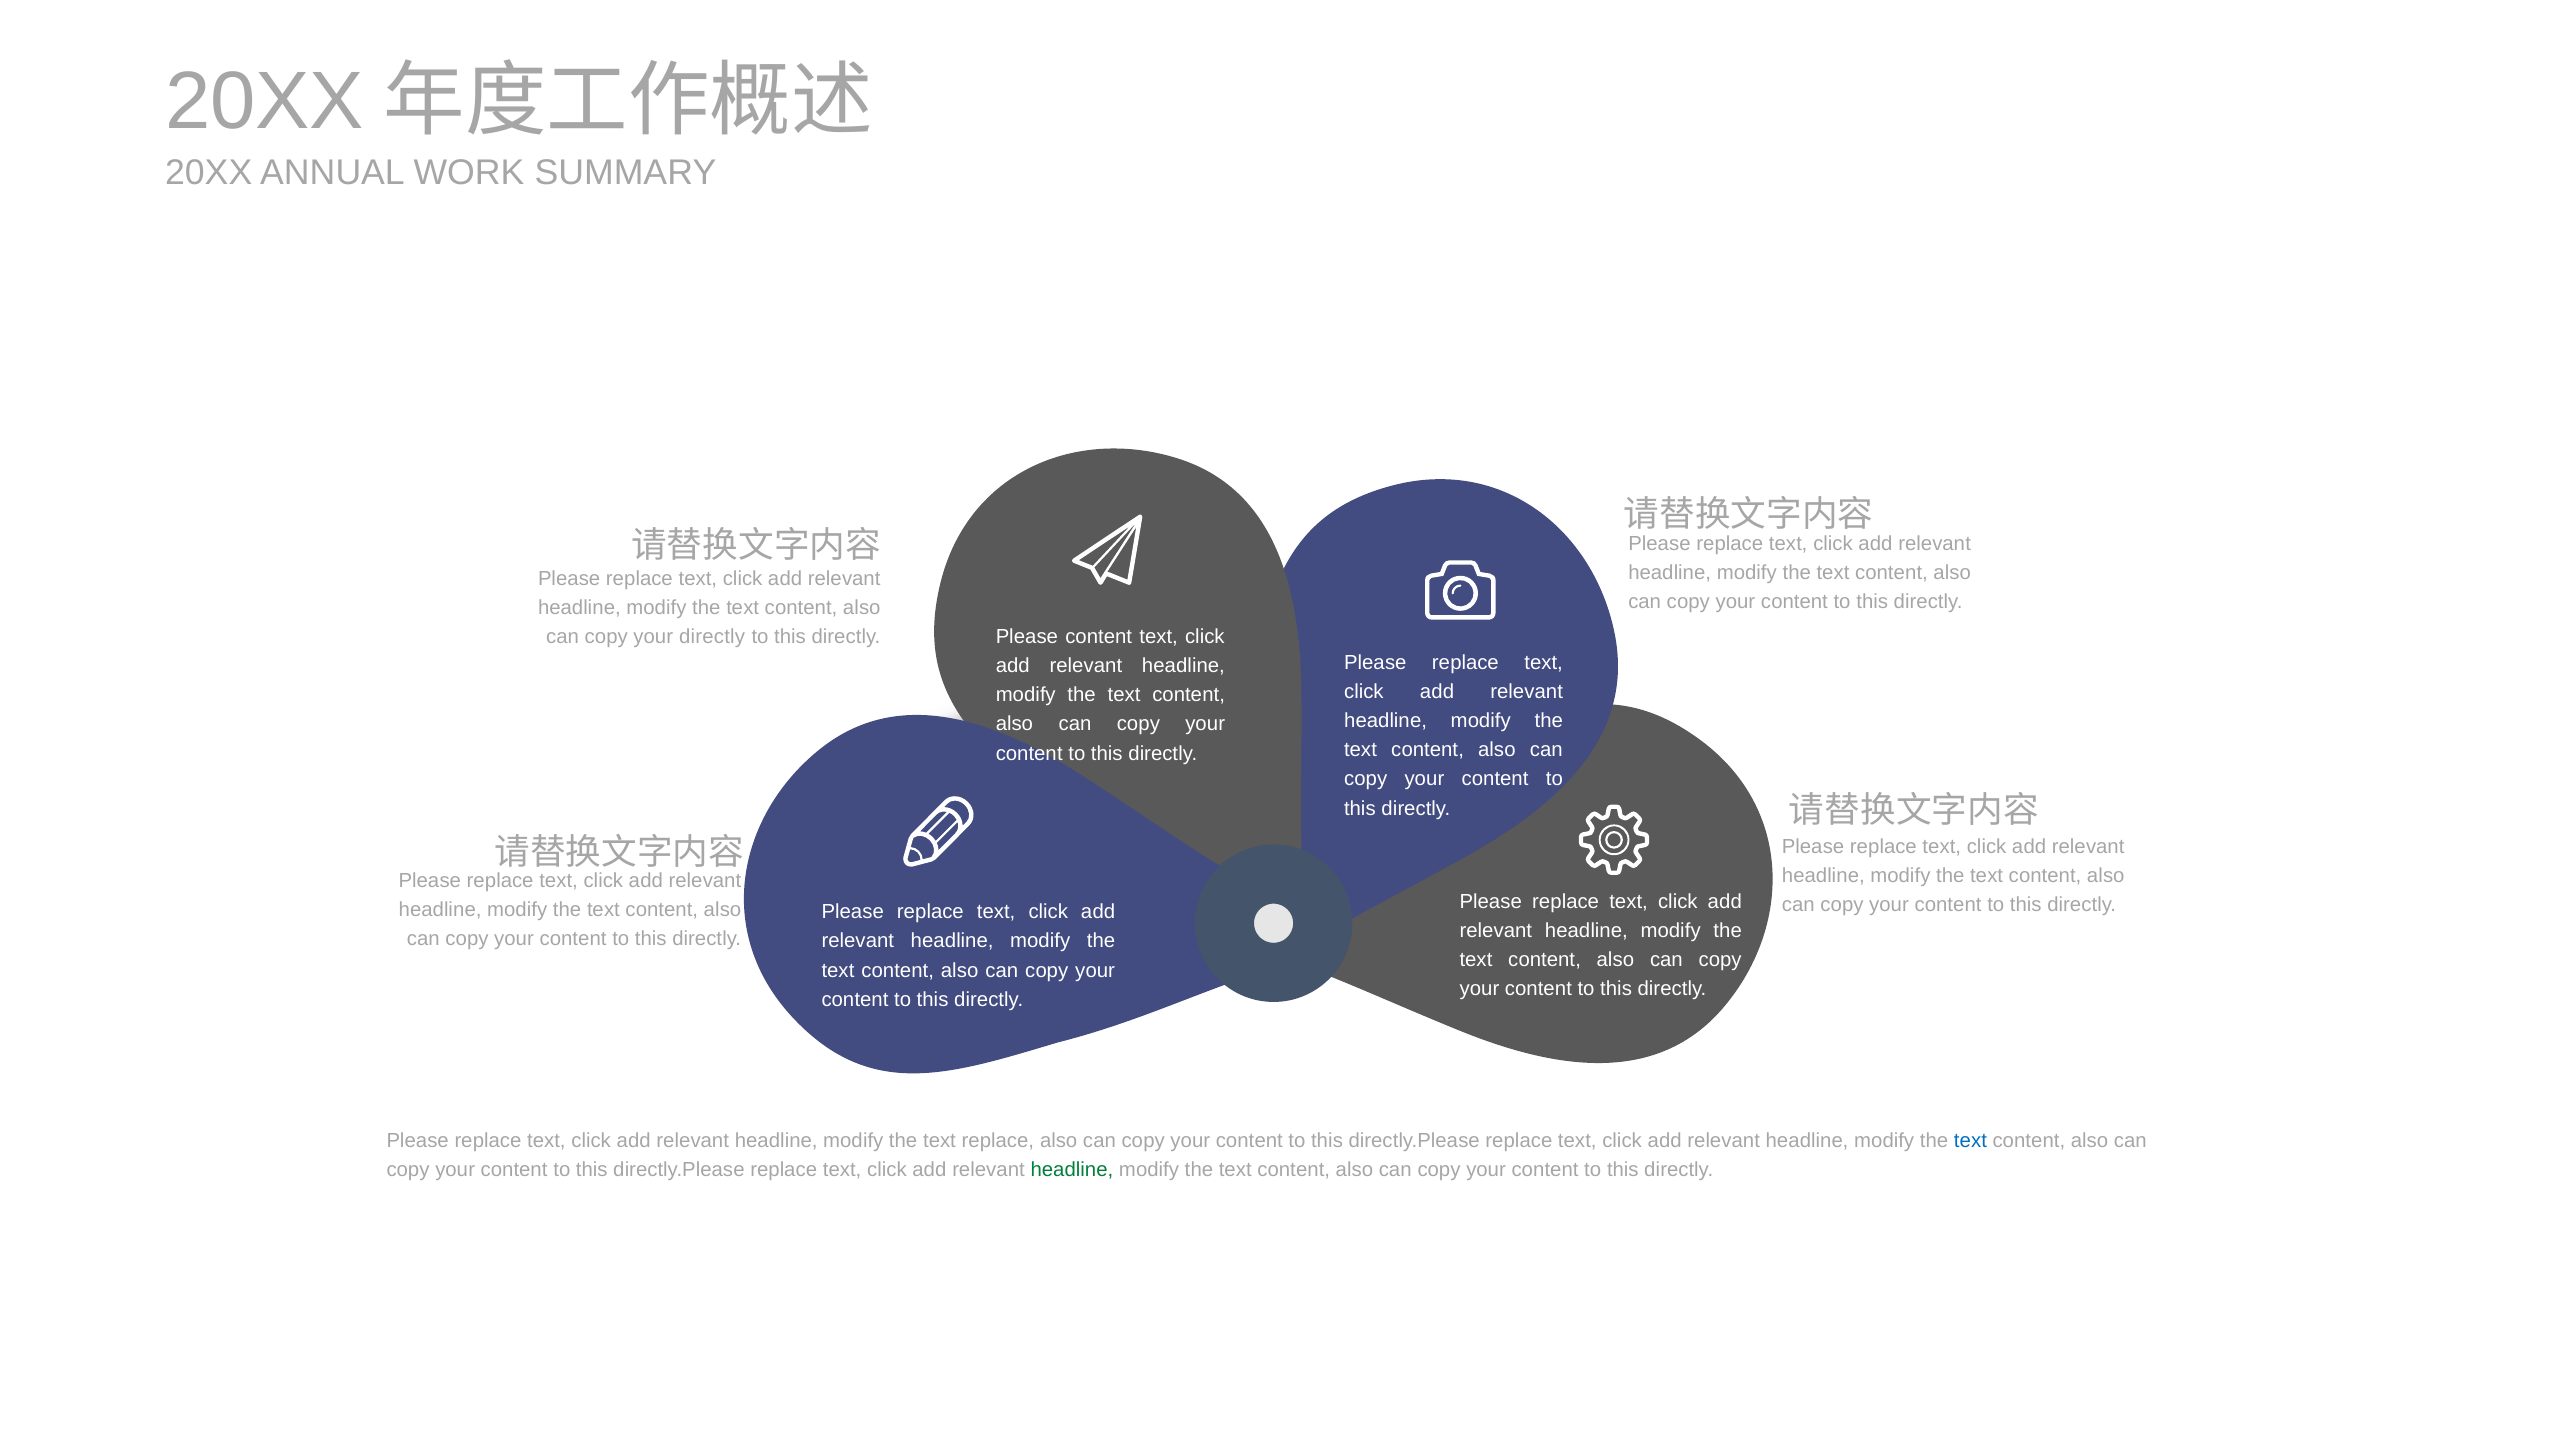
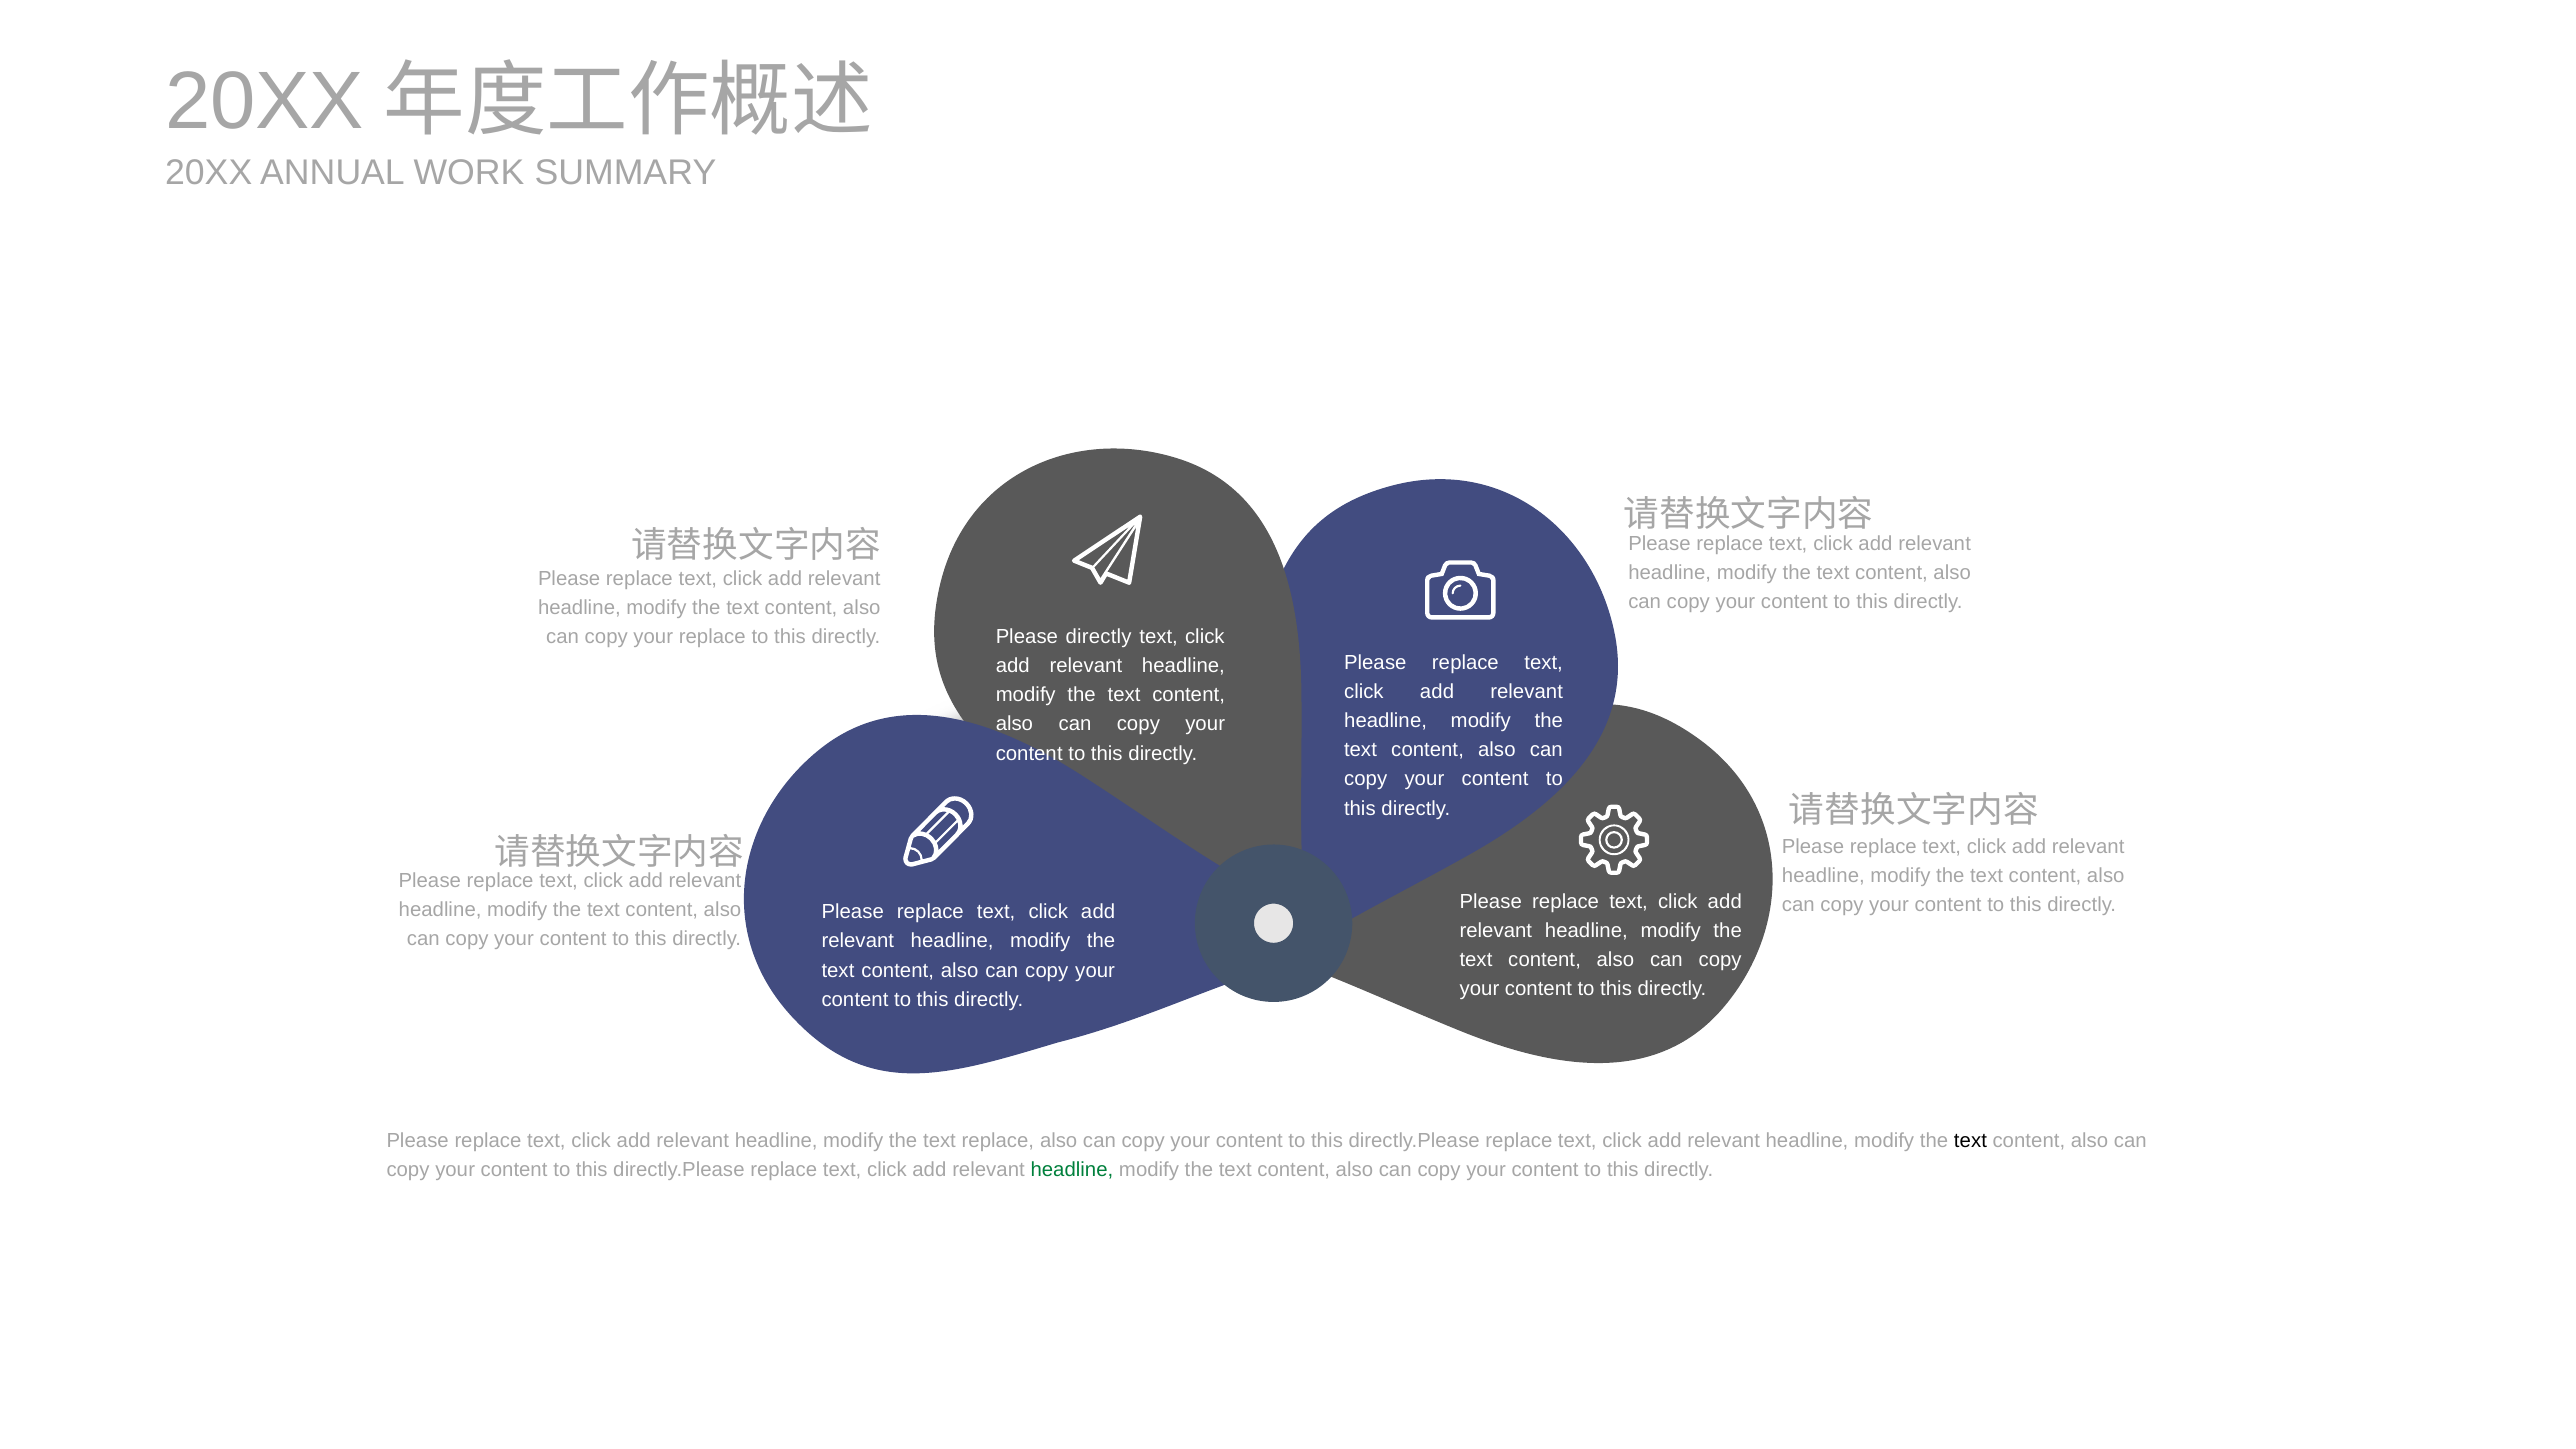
Please content: content -> directly (1099, 636)
your directly: directly -> replace (712, 637)
text colour: blue -> black (1970, 1140)
